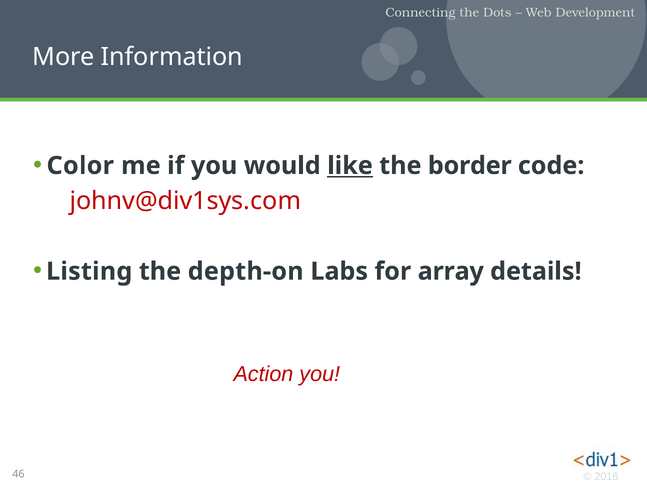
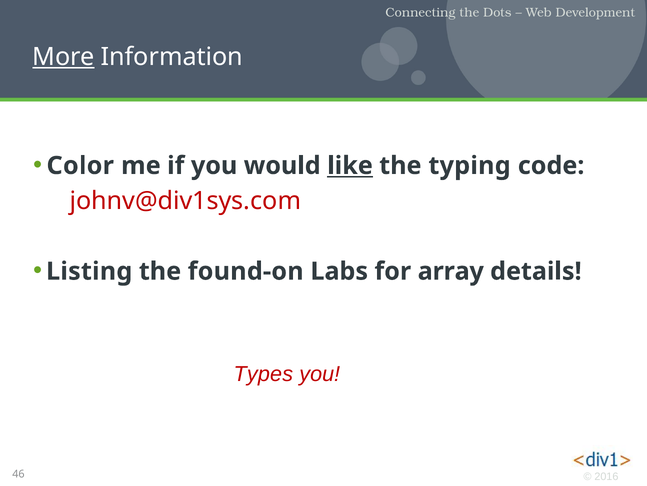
More underline: none -> present (63, 57)
border: border -> typing (470, 165)
depth-on: depth-on -> found-on (246, 271)
Action: Action -> Types (263, 373)
